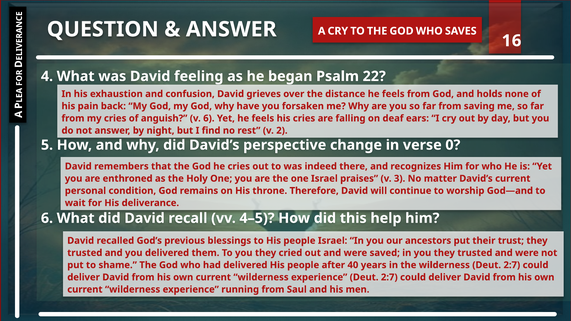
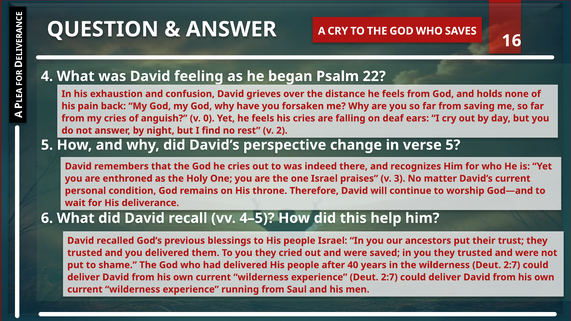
v 6: 6 -> 0 (209, 118)
verse 0: 0 -> 5 (453, 145)
